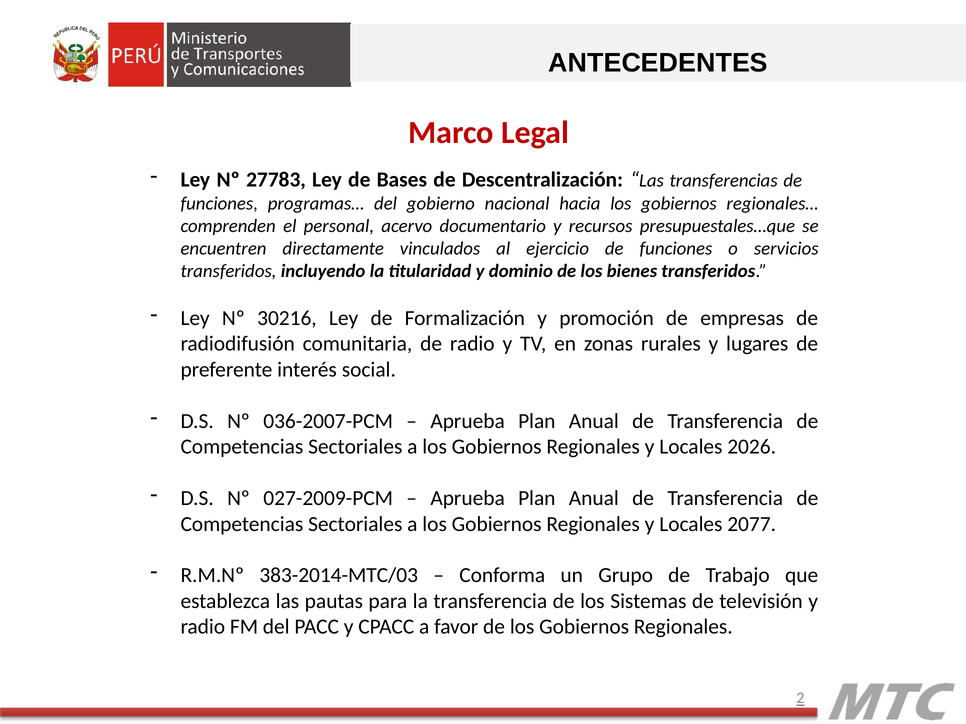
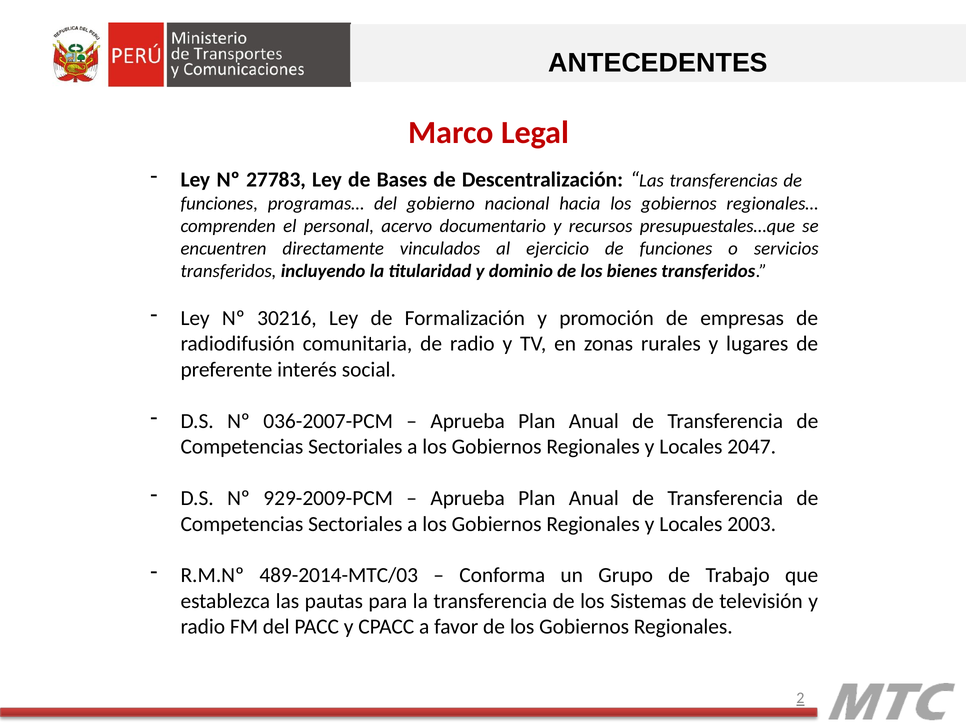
2026: 2026 -> 2047 (752, 447)
027-2009-PCM: 027-2009-PCM -> 929-2009-PCM (328, 499)
2077: 2077 -> 2003 (752, 524)
383-2014-MTC/03: 383-2014-MTC/03 -> 489-2014-MTC/03 (339, 576)
